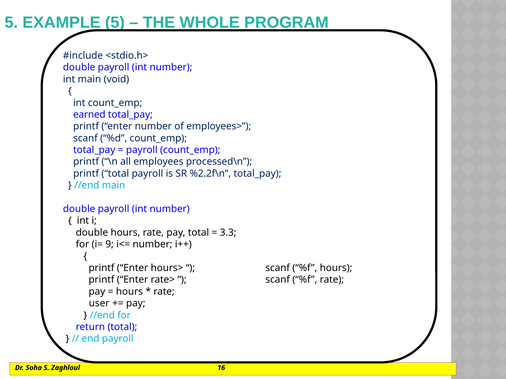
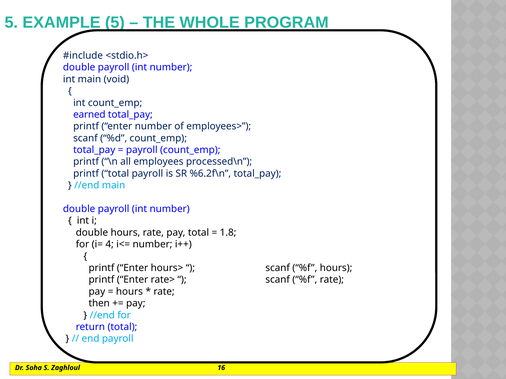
%2.2f\n: %2.2f\n -> %6.2f\n (210, 174)
3.3: 3.3 -> 1.8 (228, 233)
9: 9 -> 4 (110, 245)
user: user -> then (99, 304)
